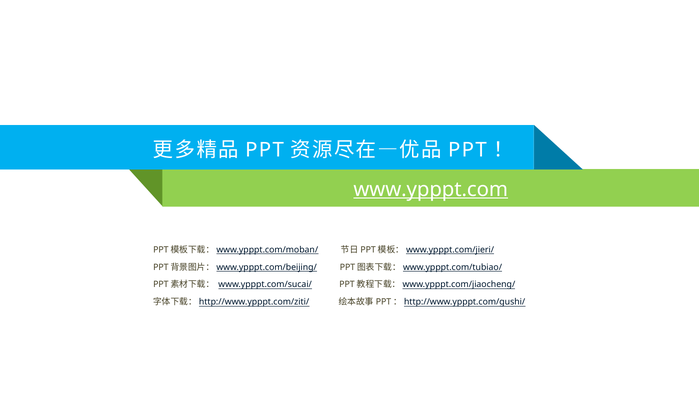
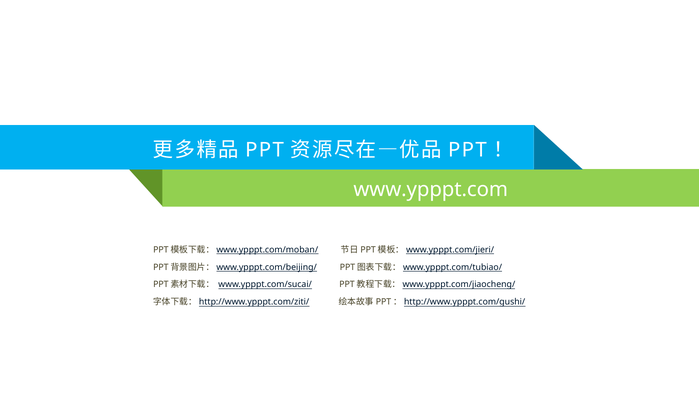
www.ypppt.com underline: present -> none (431, 189)
